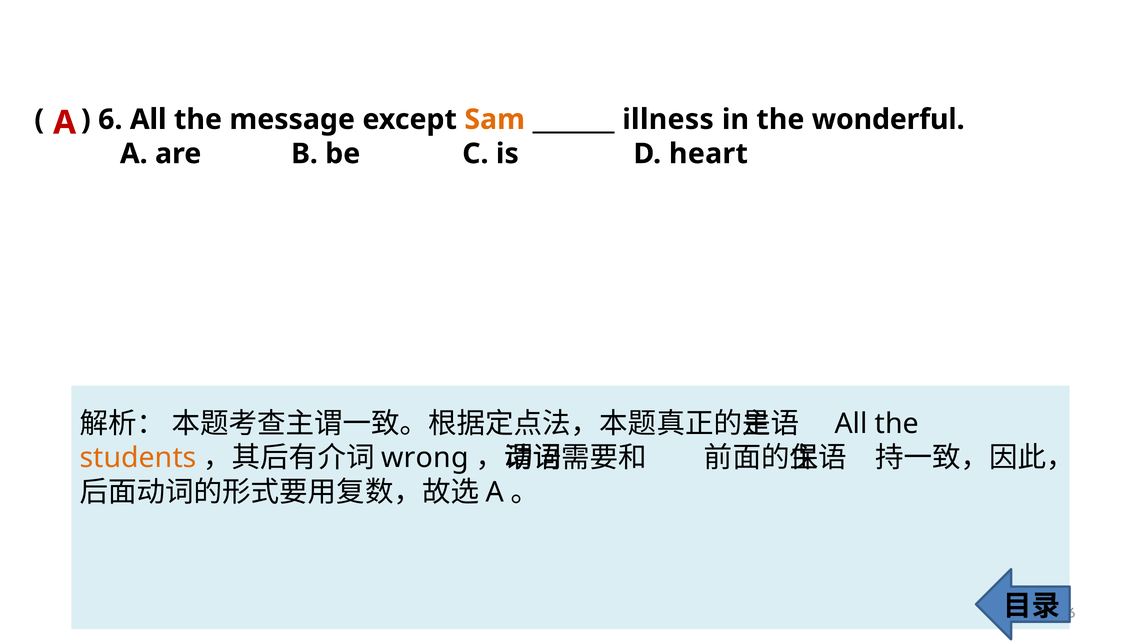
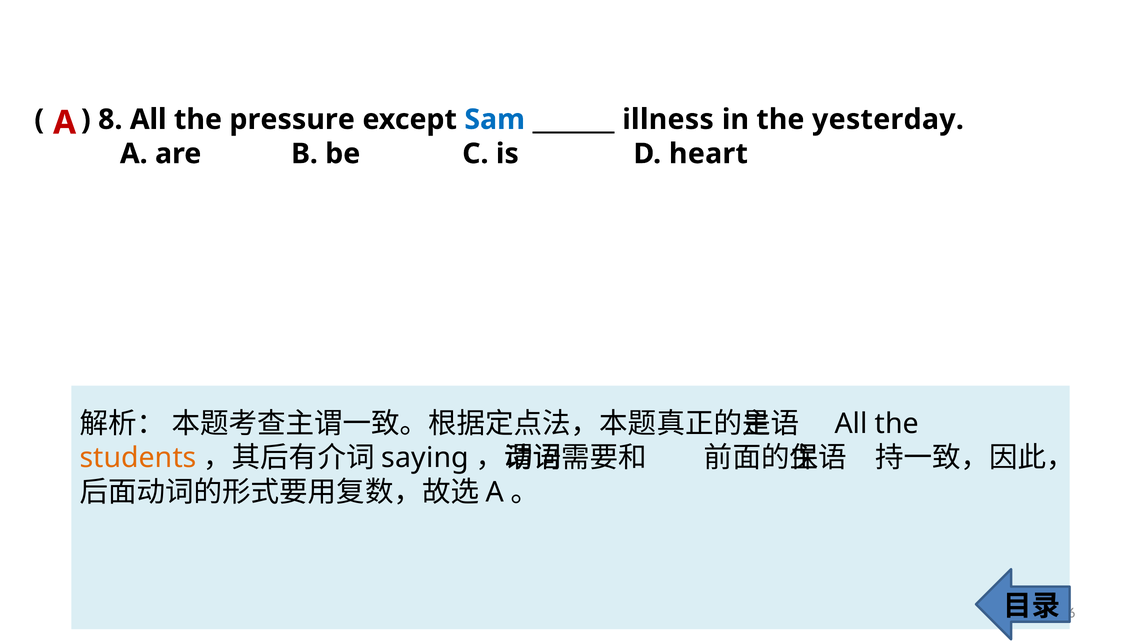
6: 6 -> 8 (110, 119)
message: message -> pressure (292, 119)
Sam colour: orange -> blue (495, 119)
wonderful: wonderful -> yesterday (888, 119)
wrong: wrong -> saying (425, 458)
